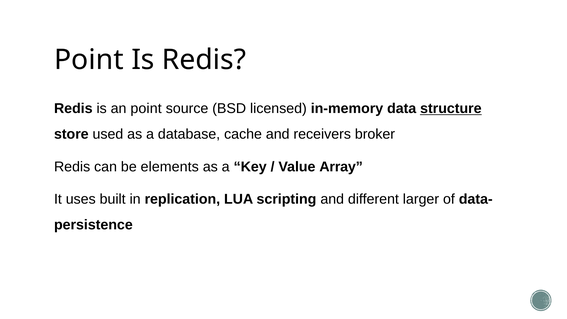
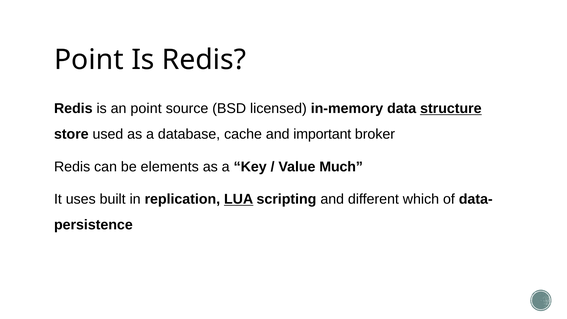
receivers: receivers -> important (322, 134)
Array: Array -> Much (341, 167)
LUA underline: none -> present (239, 199)
larger: larger -> which (421, 199)
